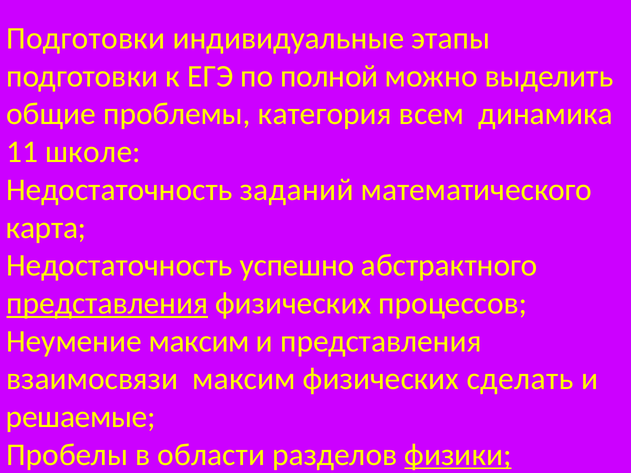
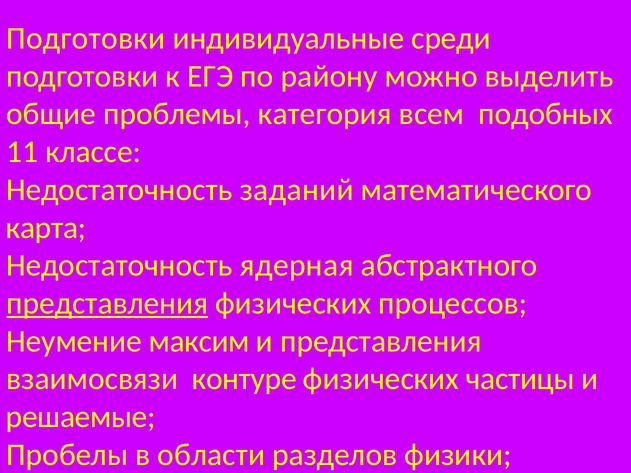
этапы: этапы -> среди (451, 38)
полной: полной -> району (329, 76)
динамика: динамика -> подобных (546, 114)
школе: школе -> классе (93, 152)
успешно: успешно -> ядерная (297, 266)
взаимосвязи максим: максим -> контуре (244, 379)
сделать: сделать -> частицы (520, 379)
физики underline: present -> none (458, 455)
